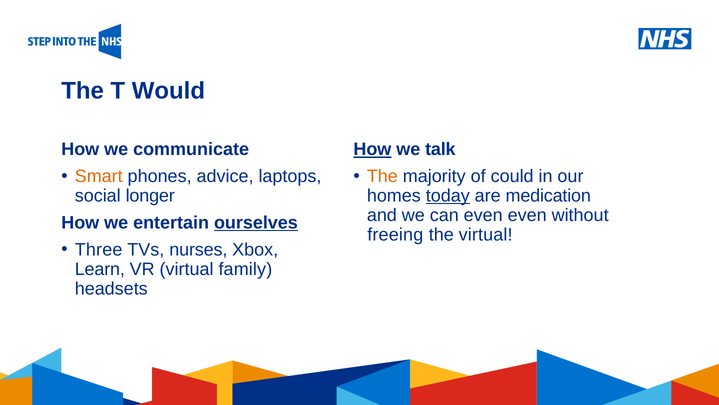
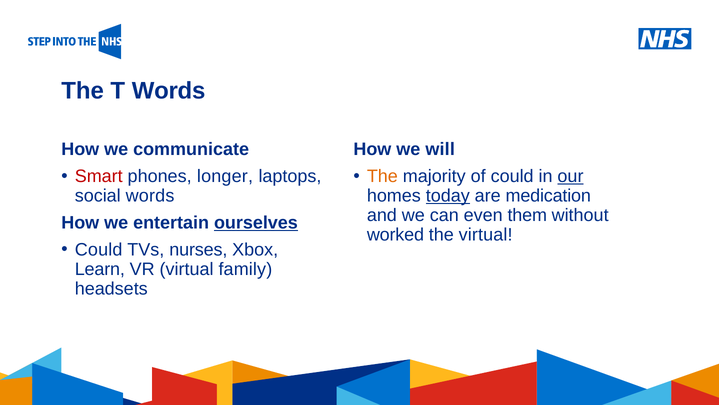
T Would: Would -> Words (169, 91)
How underline: present -> none (372, 149)
talk: talk -> will (440, 149)
Smart colour: orange -> red (99, 176)
advice: advice -> longer (225, 176)
our underline: none -> present (570, 176)
social longer: longer -> words (150, 196)
even even: even -> them (527, 215)
freeing: freeing -> worked (395, 234)
Three: Three -> Could (99, 249)
